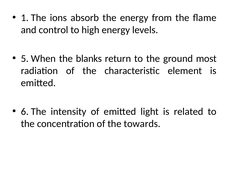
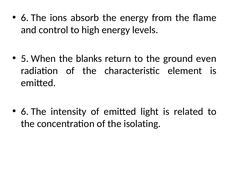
1: 1 -> 6 (25, 18)
most: most -> even (206, 58)
towards: towards -> isolating (142, 124)
